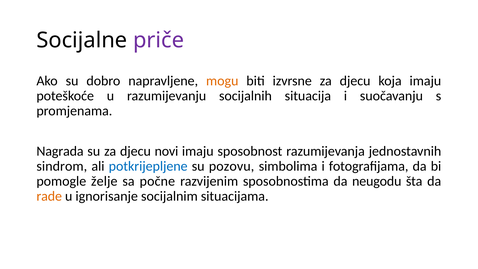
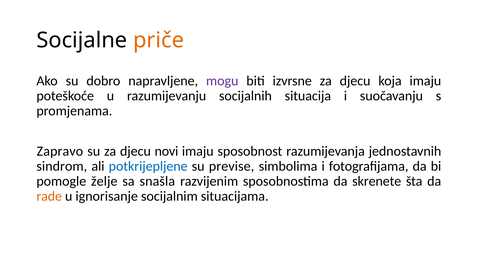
priče colour: purple -> orange (159, 40)
mogu colour: orange -> purple (222, 81)
Nagrada: Nagrada -> Zapravo (60, 151)
pozovu: pozovu -> previse (232, 166)
počne: počne -> snašla (157, 181)
neugodu: neugodu -> skrenete (377, 181)
